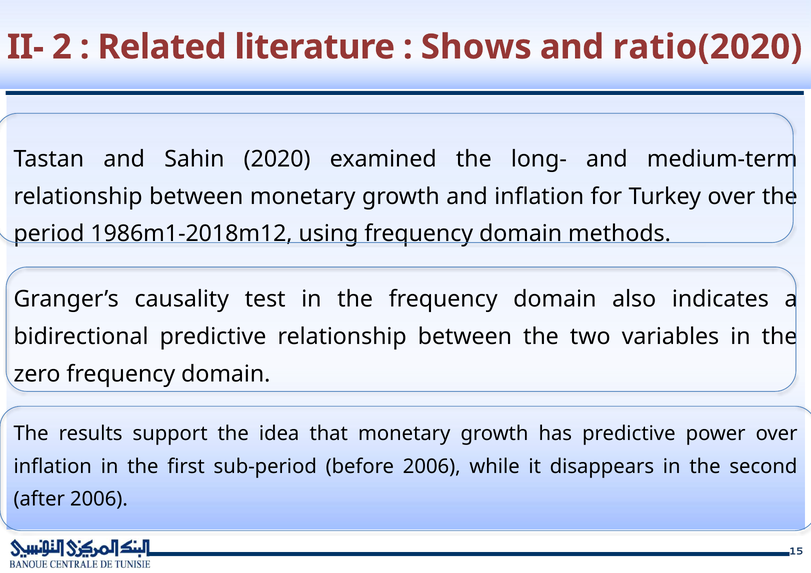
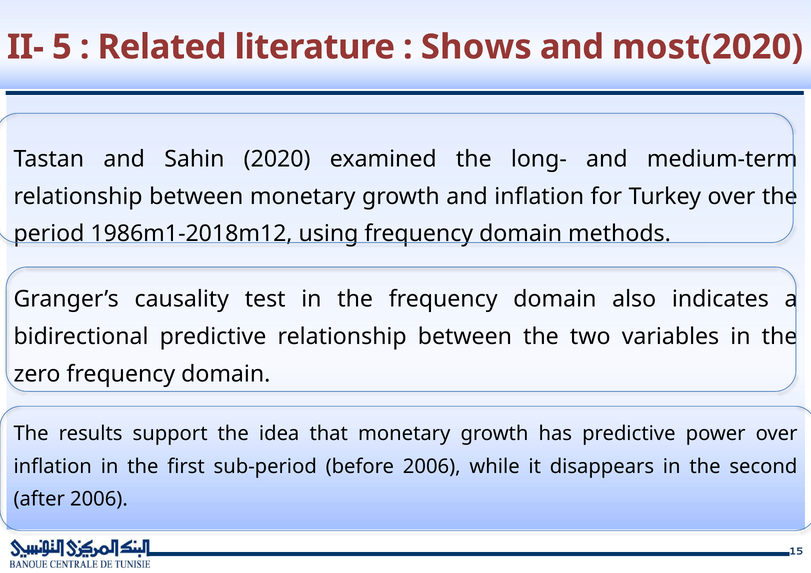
2: 2 -> 5 (62, 47)
ratio(2020: ratio(2020 -> most(2020 (708, 47)
